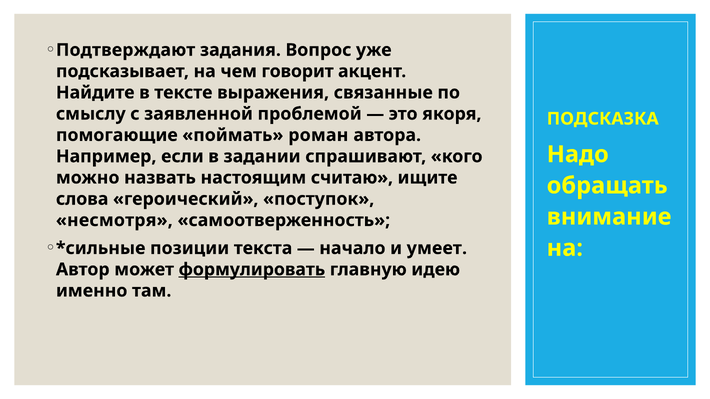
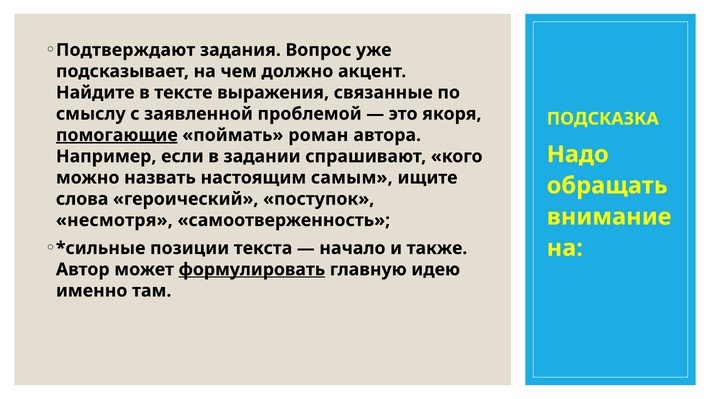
говорит: говорит -> должно (297, 71)
помогающие underline: none -> present (117, 135)
считаю: считаю -> самым (352, 178)
умеет: умеет -> также (437, 248)
